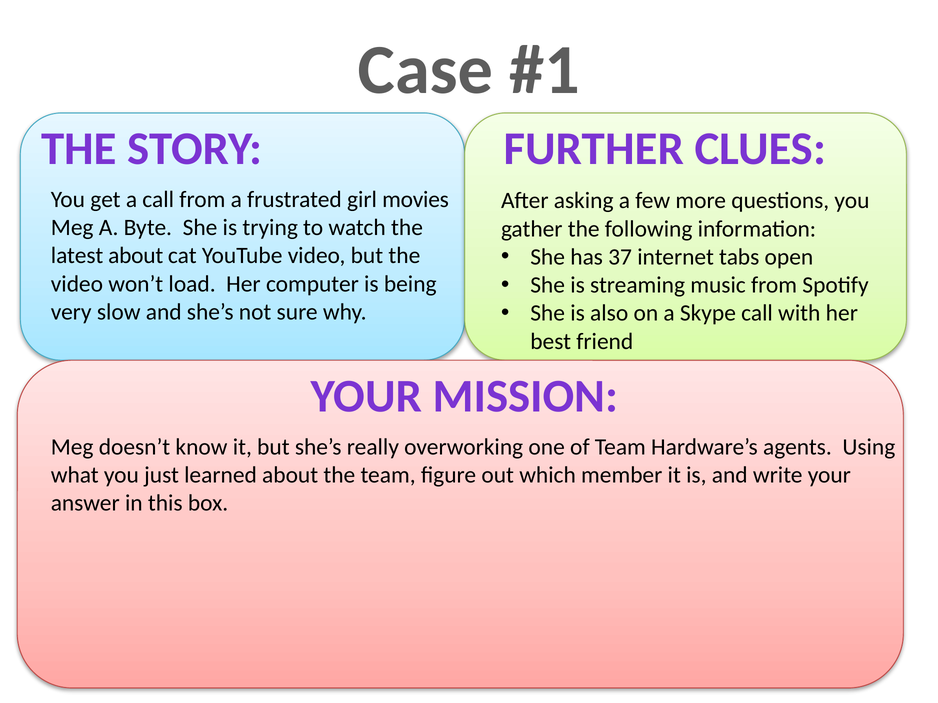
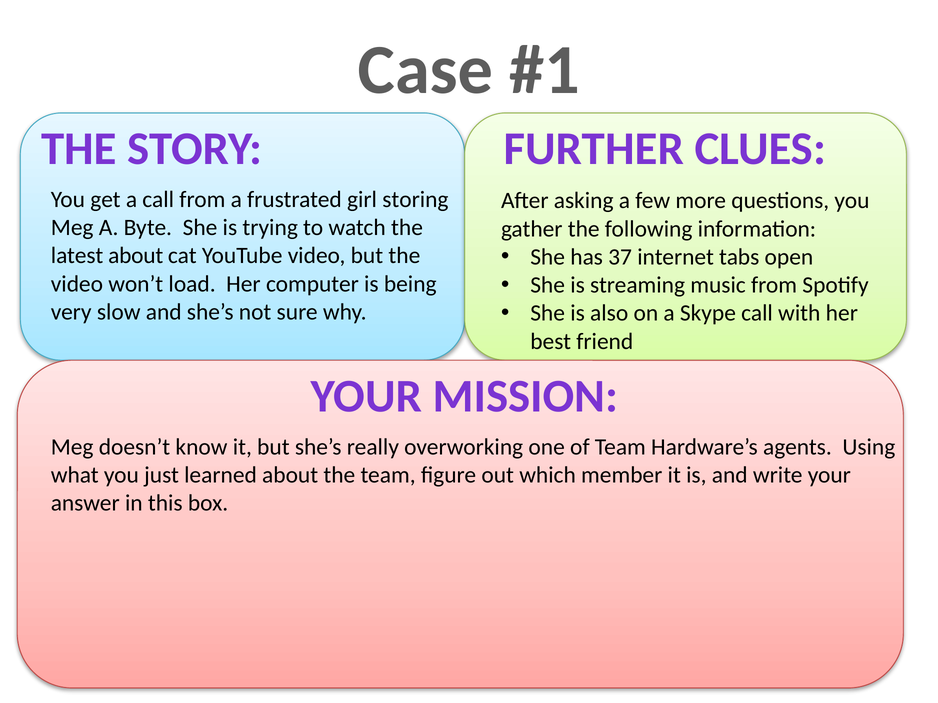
movies: movies -> storing (415, 200)
